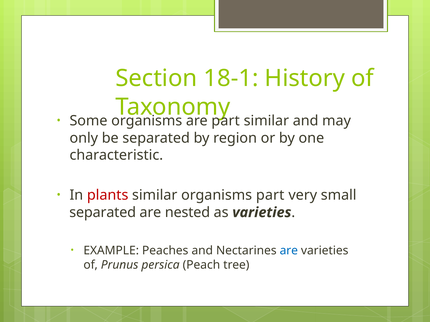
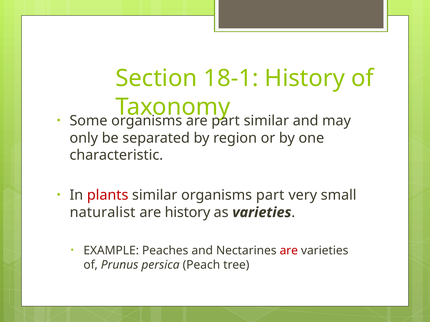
separated: separated -> naturalist (103, 213)
are nested: nested -> history (188, 213)
are colour: blue -> red (289, 251)
